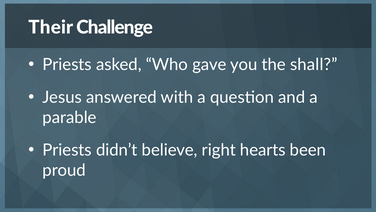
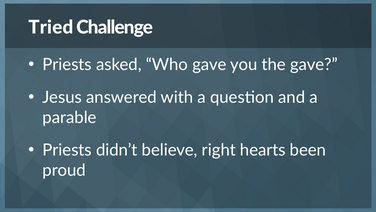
Their: Their -> Tried (51, 27)
the shall: shall -> gave (314, 65)
